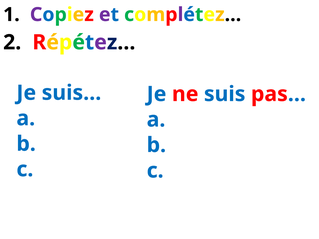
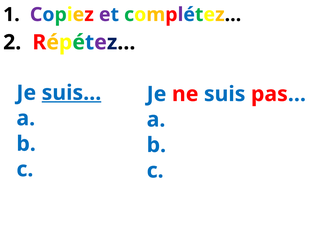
suis… underline: none -> present (72, 93)
